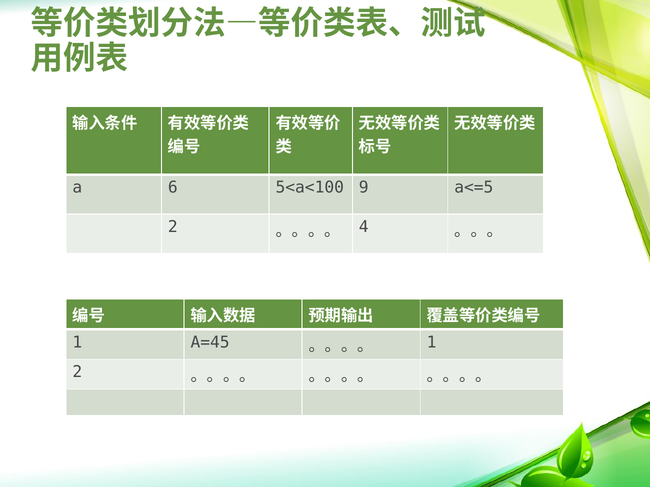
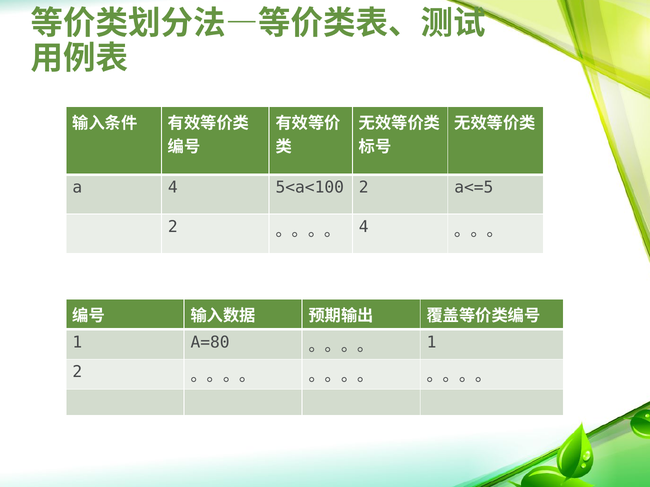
a 6: 6 -> 4 (173, 188)
5<a<100 9: 9 -> 2 (364, 188)
A=45: A=45 -> A=80 (210, 343)
